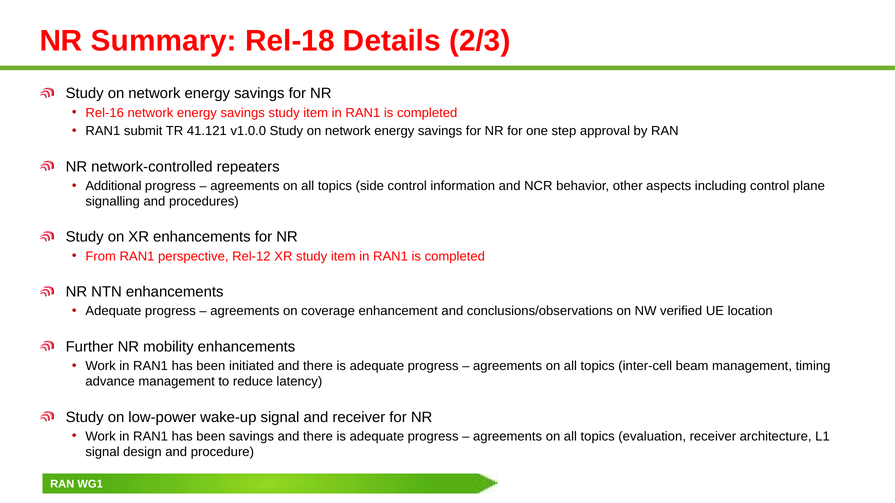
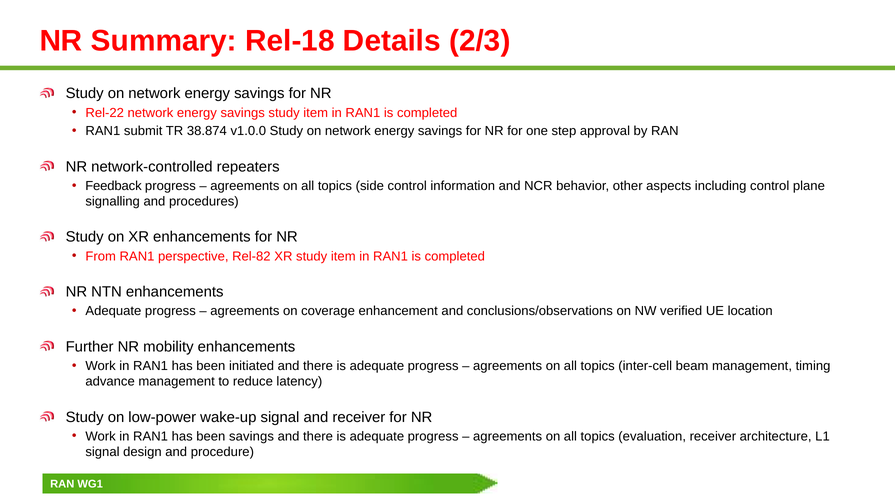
Rel-16: Rel-16 -> Rel-22 (105, 113)
41.121: 41.121 -> 38.874 (207, 131)
Additional: Additional -> Feedback (113, 186)
Rel-12: Rel-12 -> Rel-82 (251, 257)
